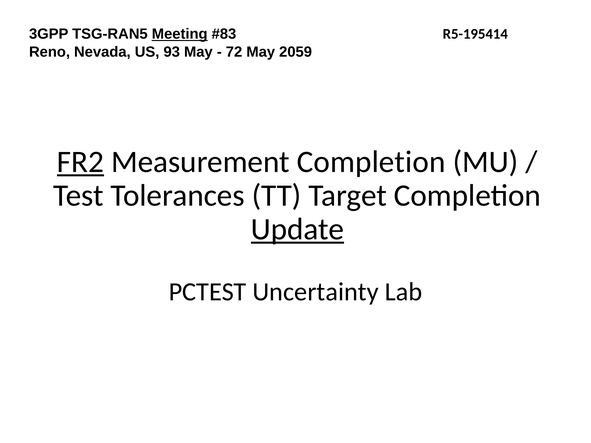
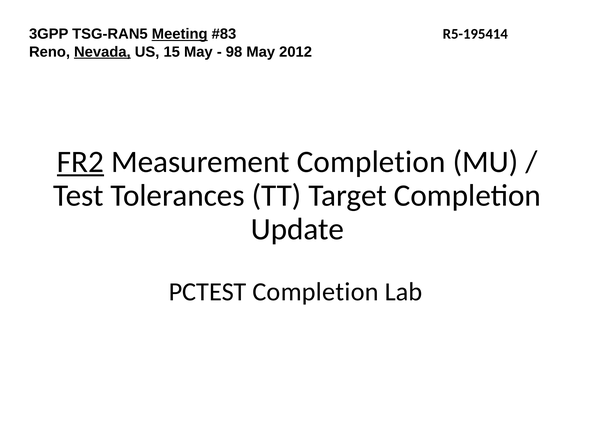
Nevada underline: none -> present (102, 52)
93: 93 -> 15 (172, 52)
72: 72 -> 98 (234, 52)
2059: 2059 -> 2012 (296, 52)
Update underline: present -> none (297, 229)
PCTEST Uncertainty: Uncertainty -> Completion (315, 292)
